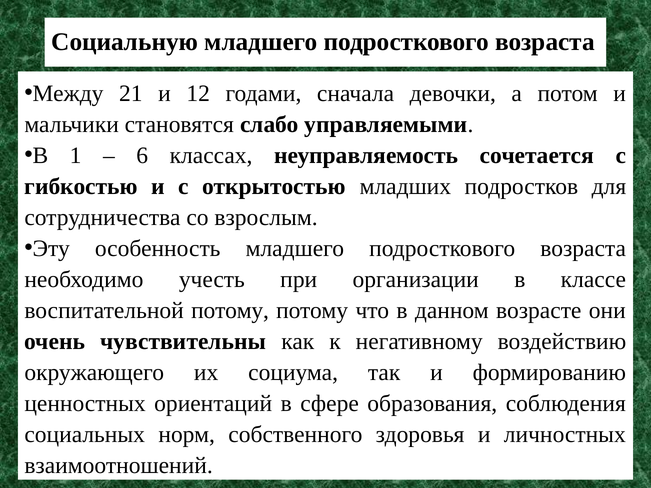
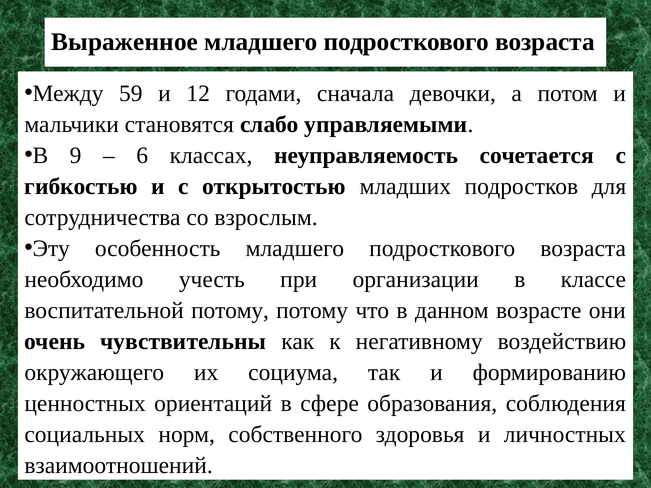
Социальную: Социальную -> Выраженное (125, 42)
21: 21 -> 59 (131, 93)
1: 1 -> 9 (76, 155)
